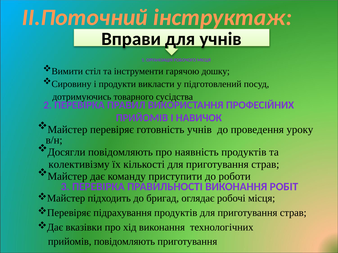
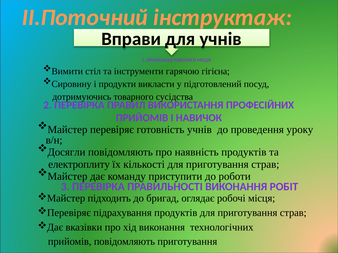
дошку: дошку -> гігієна (216, 71)
колективізму: колективізму -> електроплиту (79, 165)
